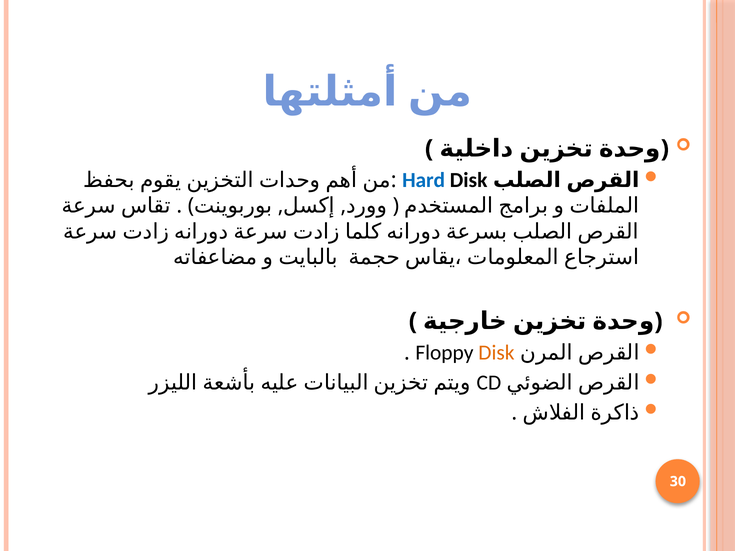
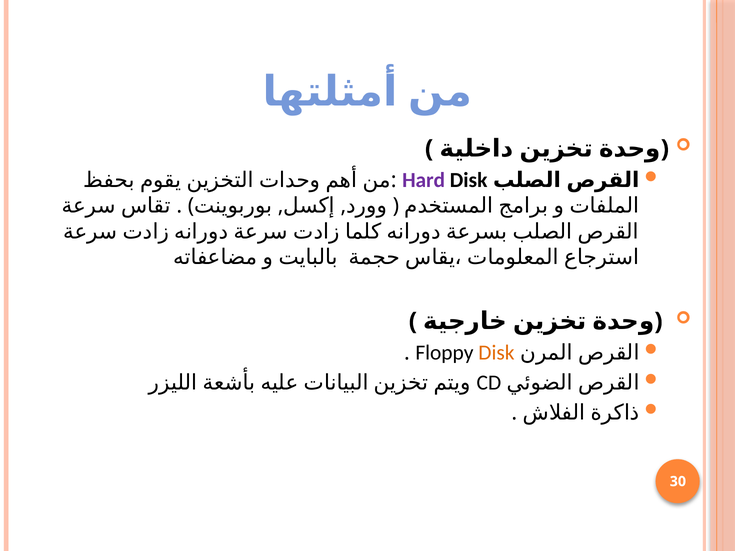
Hard colour: blue -> purple (424, 180)
